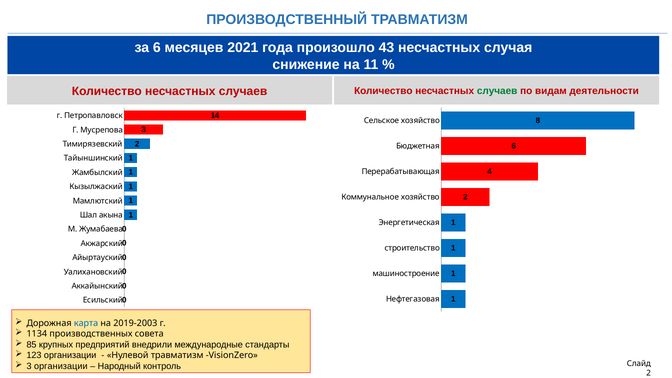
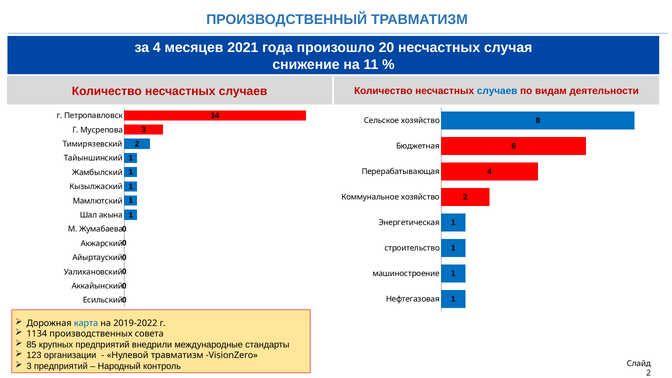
за 6: 6 -> 4 (157, 47)
43: 43 -> 20 (386, 47)
случаев colour: green -> blue (497, 91)
2019-2003: 2019-2003 -> 2019-2022 (135, 323)
3 организации: организации -> предприятий (61, 366)
